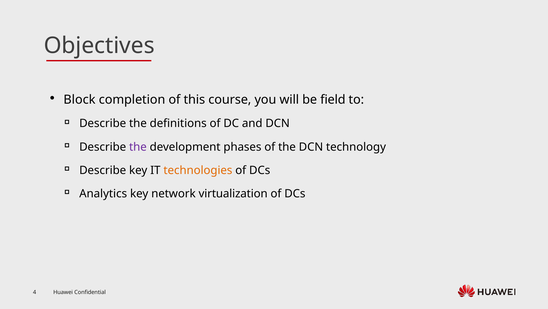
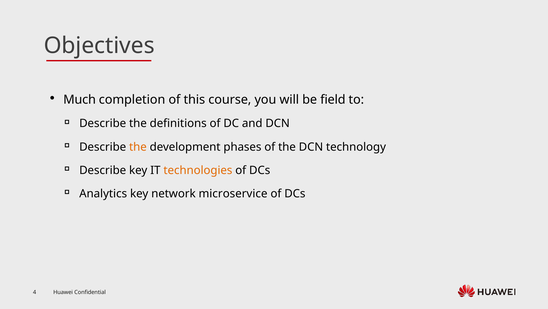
Block: Block -> Much (80, 99)
the colour: purple -> orange (138, 147)
virtualization: virtualization -> microservice (233, 193)
